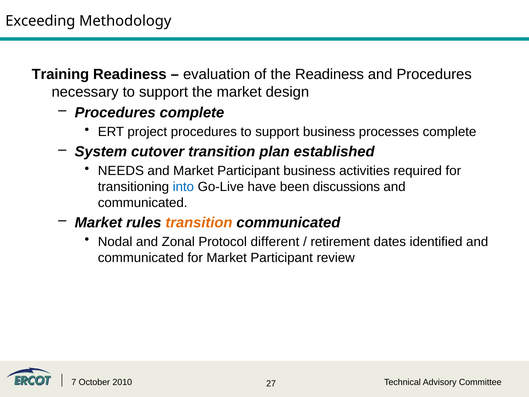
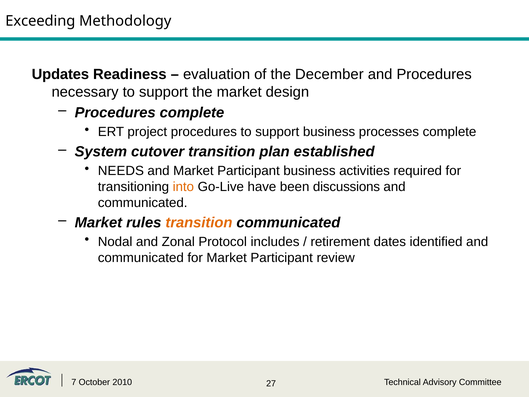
Training: Training -> Updates (60, 74)
the Readiness: Readiness -> December (329, 74)
into colour: blue -> orange (183, 187)
different: different -> includes (275, 242)
